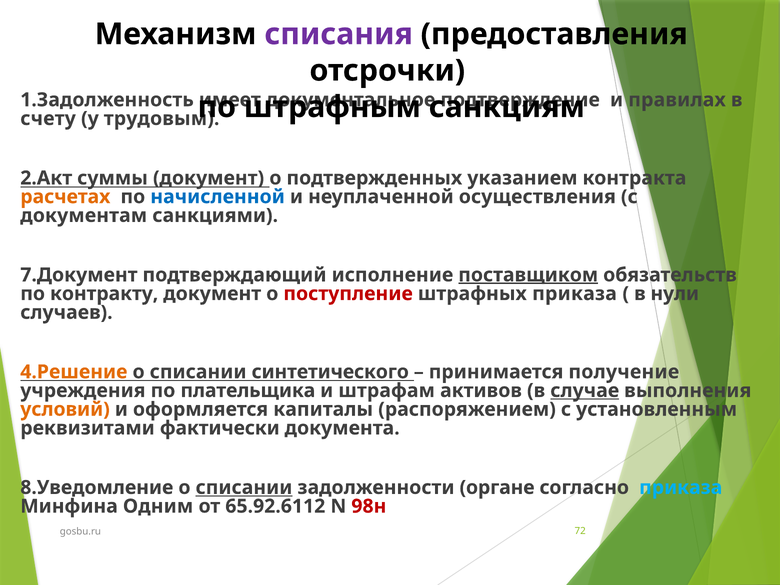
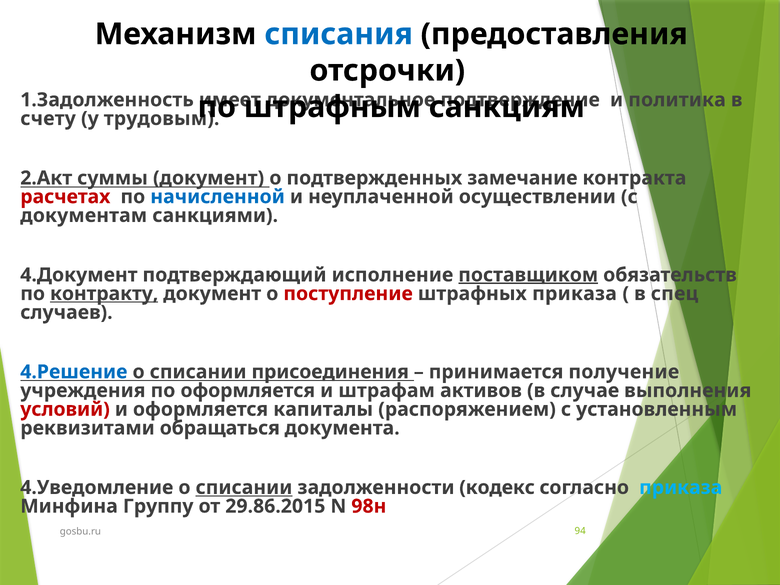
списания colour: purple -> blue (339, 34)
правилах: правилах -> политика (677, 100)
указанием: указанием -> замечание (522, 178)
расчетах colour: orange -> red (65, 197)
осуществления: осуществления -> осуществлении (537, 197)
7.Документ: 7.Документ -> 4.Документ (79, 275)
контракту underline: none -> present (104, 294)
нули: нули -> спец (675, 294)
4.Решение colour: orange -> blue (74, 372)
синтетического: синтетического -> присоединения (330, 372)
по плательщика: плательщика -> оформляется (248, 391)
случае underline: present -> none (585, 391)
условий colour: orange -> red (65, 409)
фактически: фактически -> обращаться (220, 428)
8.Уведомление: 8.Уведомление -> 4.Уведомление (97, 488)
органе: органе -> кодекс (497, 488)
Одним: Одним -> Группу (158, 506)
65.92.6112: 65.92.6112 -> 29.86.2015 (275, 506)
72: 72 -> 94 (580, 531)
